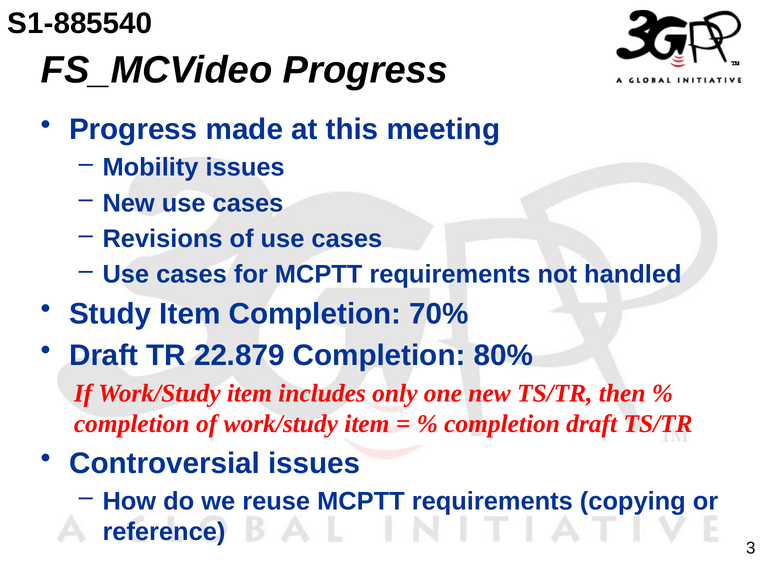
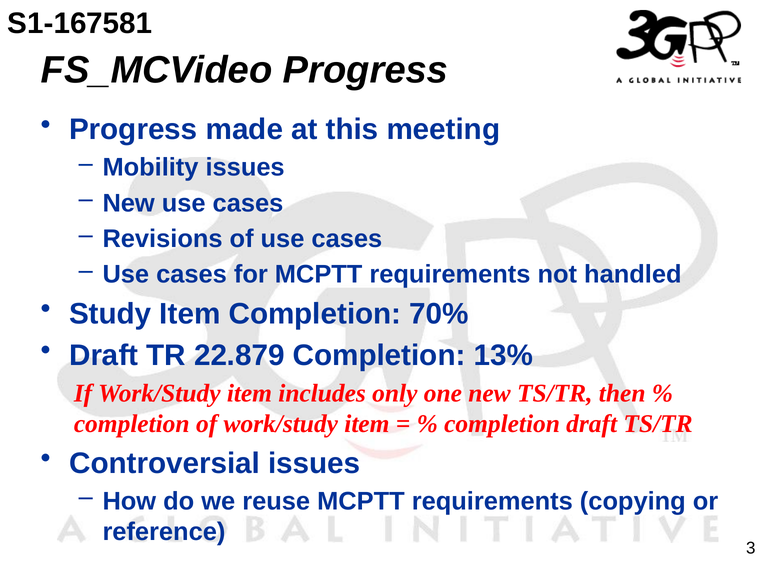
S1-885540: S1-885540 -> S1-167581 (80, 24)
80%: 80% -> 13% (503, 355)
